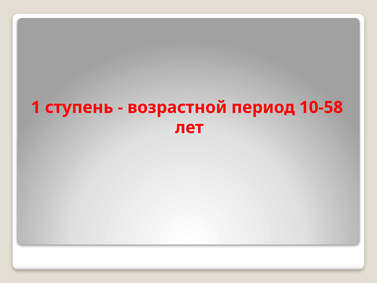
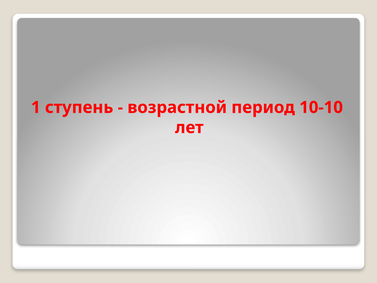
10-58: 10-58 -> 10-10 (321, 107)
